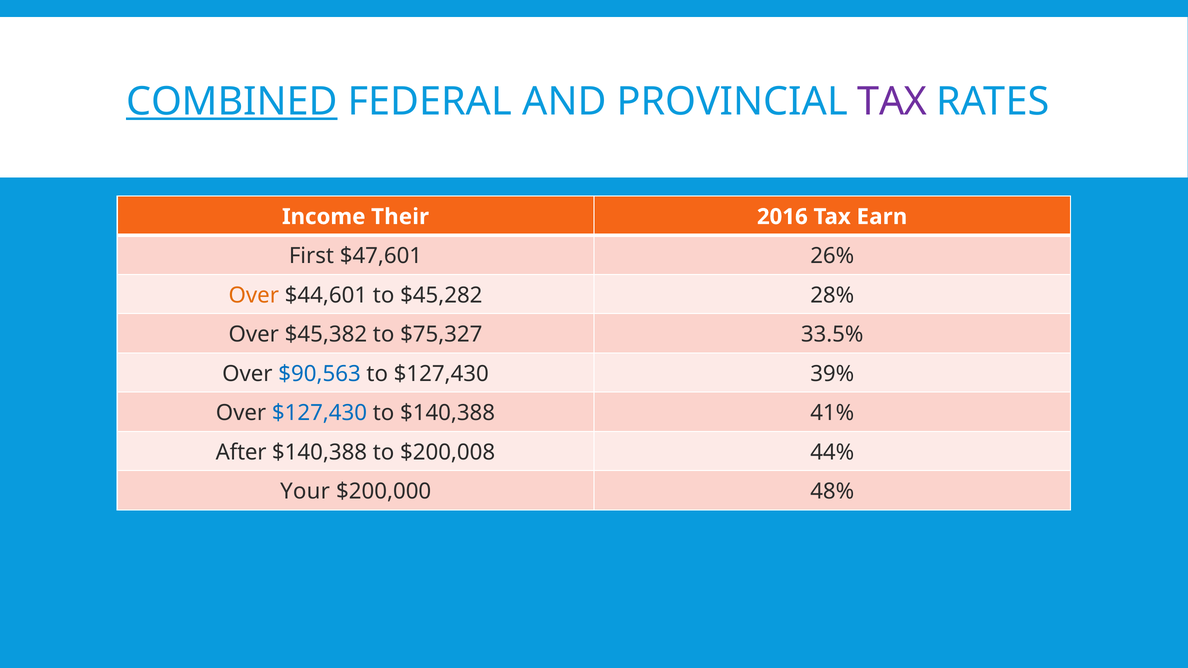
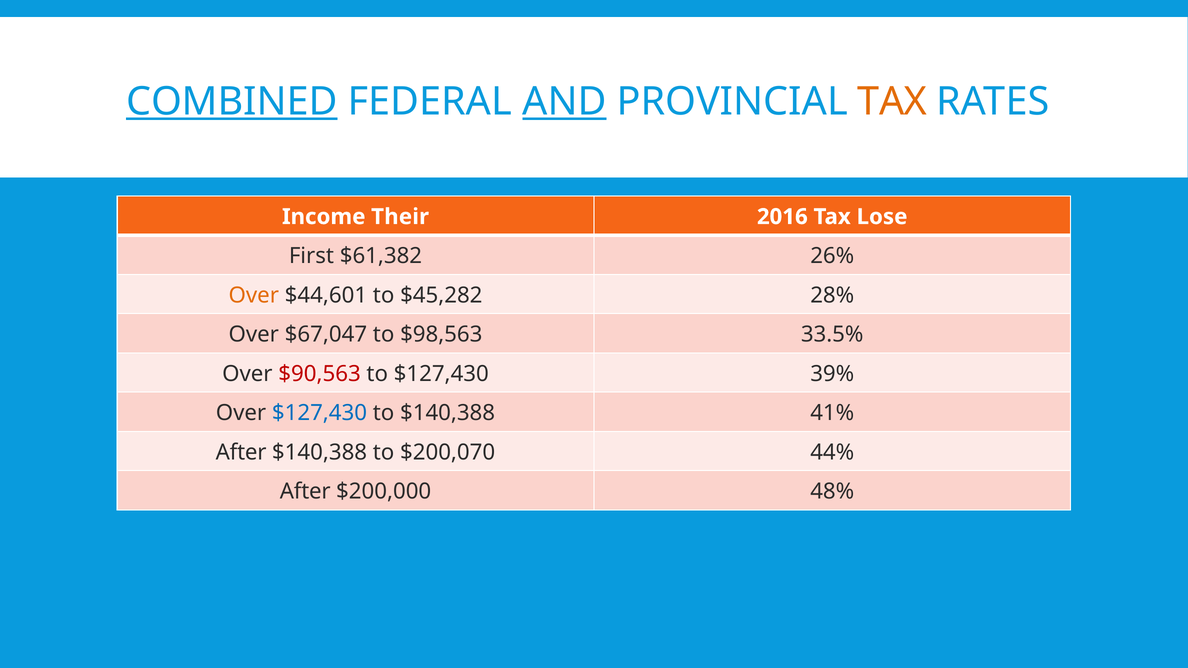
AND underline: none -> present (564, 102)
TAX colour: purple -> orange (892, 102)
Earn: Earn -> Lose (882, 217)
$47,601: $47,601 -> $61,382 (381, 256)
$45,382: $45,382 -> $67,047 (326, 335)
$75,327: $75,327 -> $98,563 (441, 335)
$90,563 colour: blue -> red (320, 374)
$200,008: $200,008 -> $200,070 (448, 452)
Your: Your -> After (305, 492)
